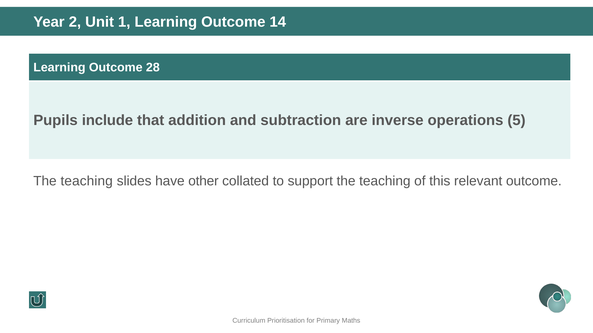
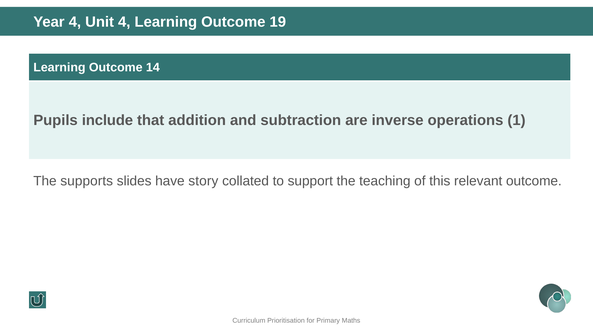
Year 2: 2 -> 4 (75, 22)
Unit 1: 1 -> 4 (124, 22)
14: 14 -> 19 (278, 22)
28: 28 -> 14 (153, 68)
5: 5 -> 1 (517, 121)
teaching: teaching -> supports (87, 181)
other: other -> story (203, 181)
